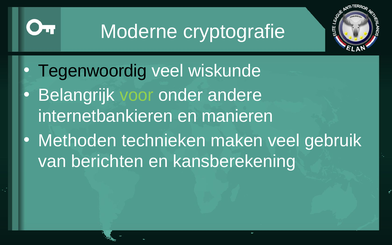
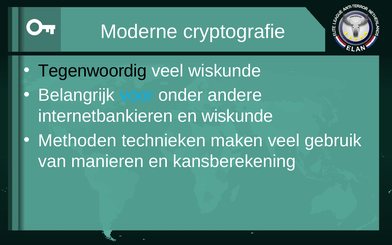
voor colour: light green -> light blue (136, 95)
en manieren: manieren -> wiskunde (237, 116)
berichten: berichten -> manieren (107, 161)
